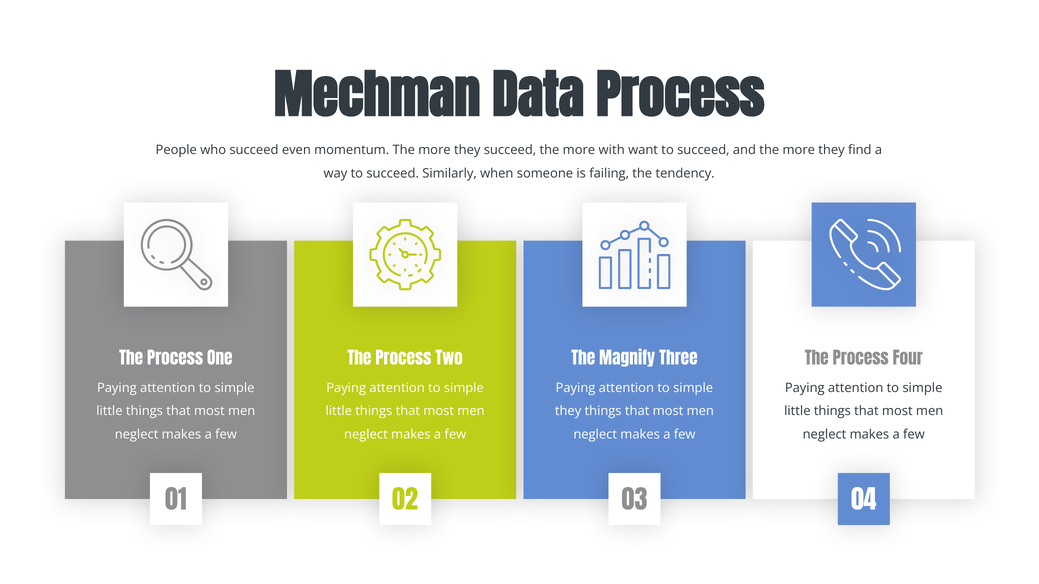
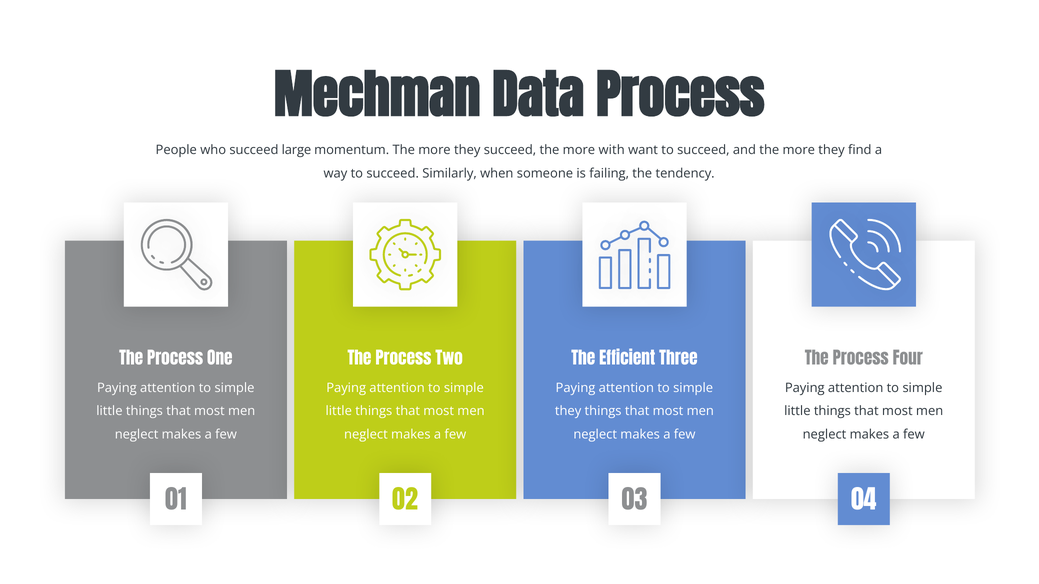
even: even -> large (296, 150)
Magnify: Magnify -> Efficient (627, 359)
